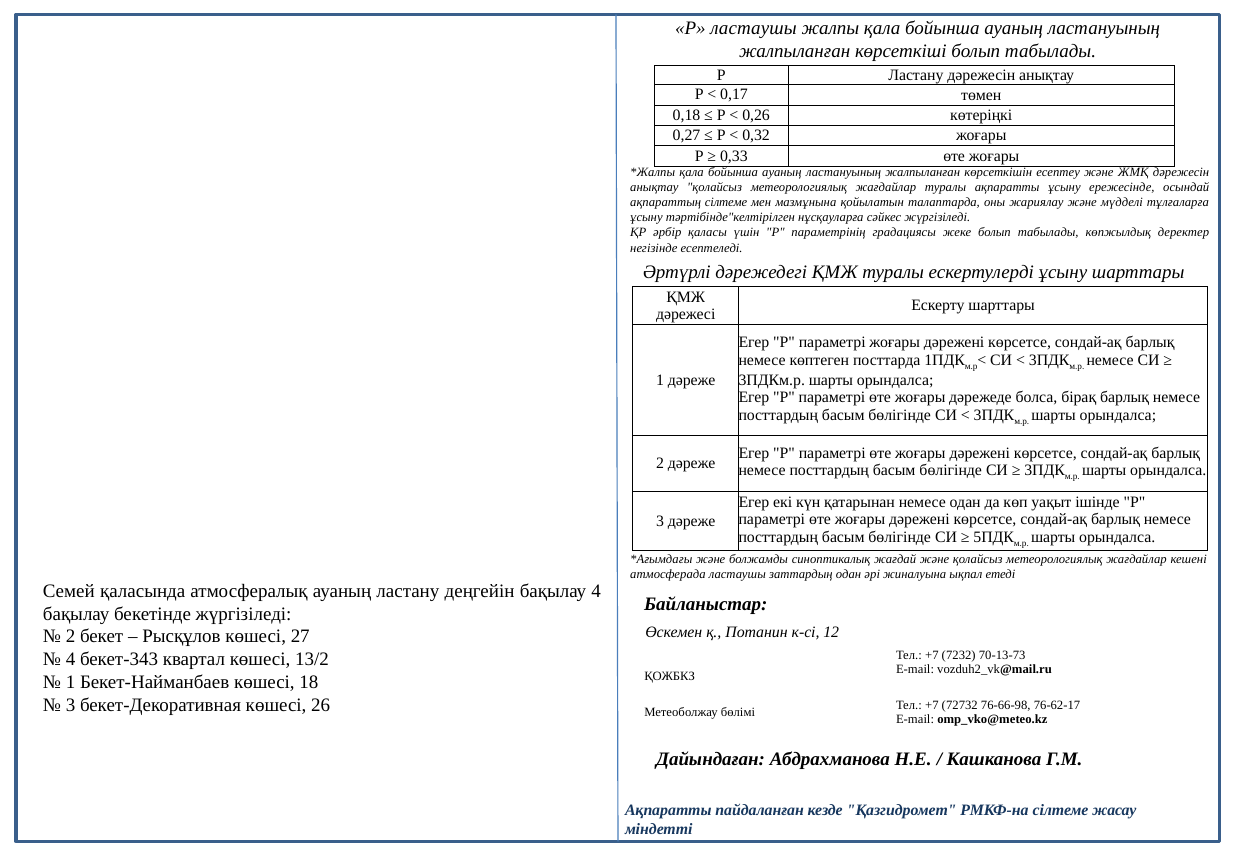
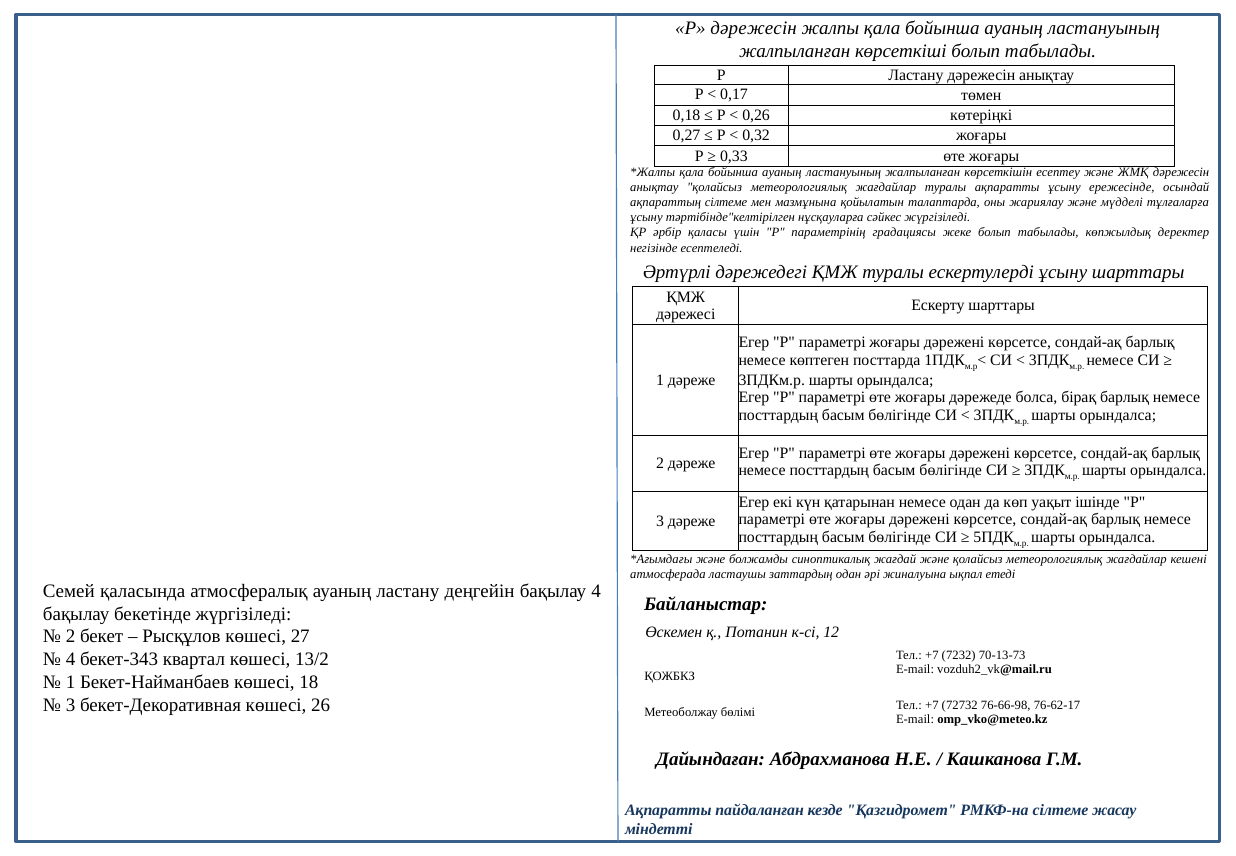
Р ластаушы: ластаушы -> дәрежесін (754, 28)
